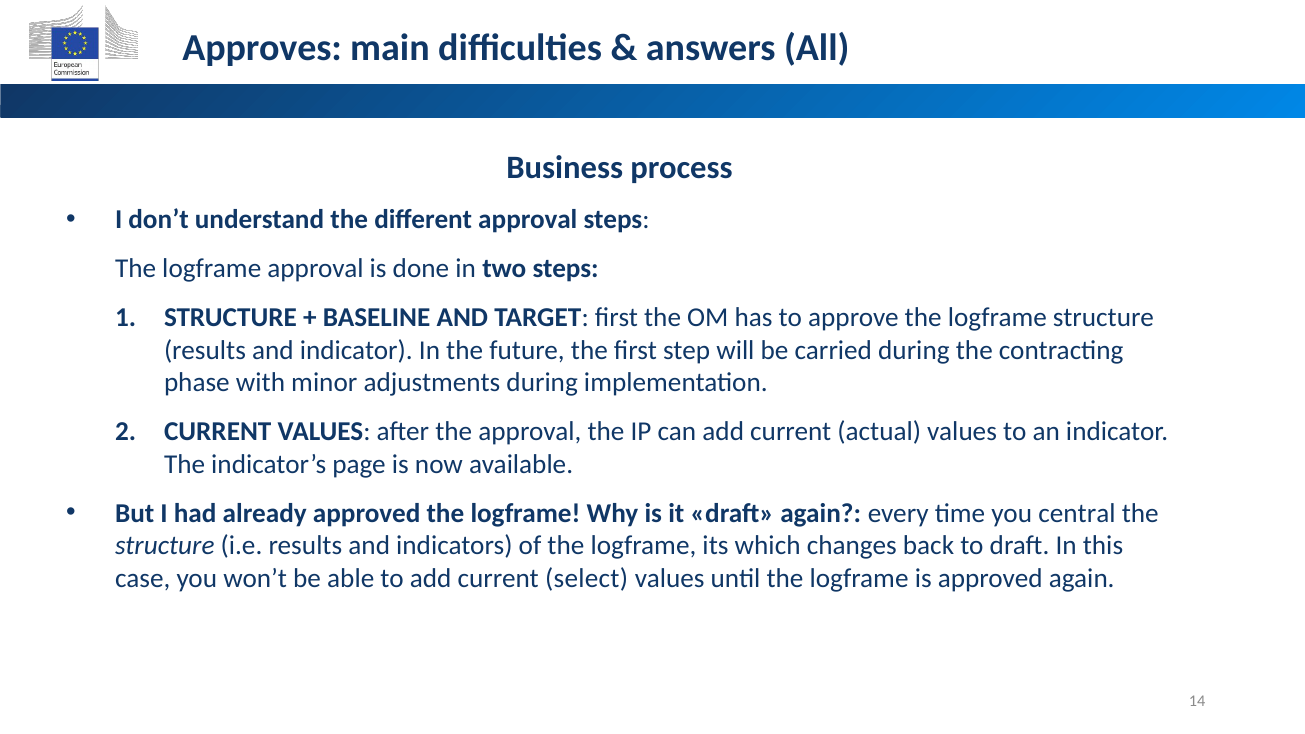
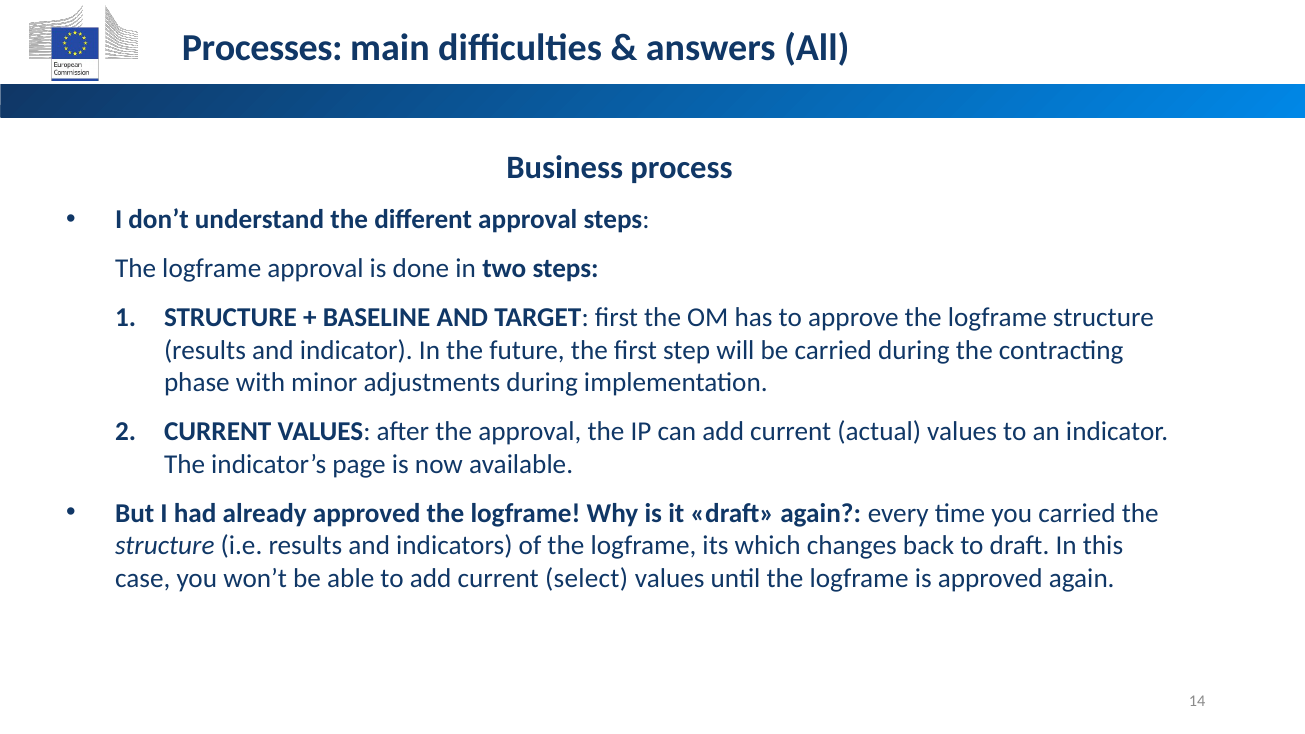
Approves: Approves -> Processes (262, 48)
you central: central -> carried (1077, 513)
